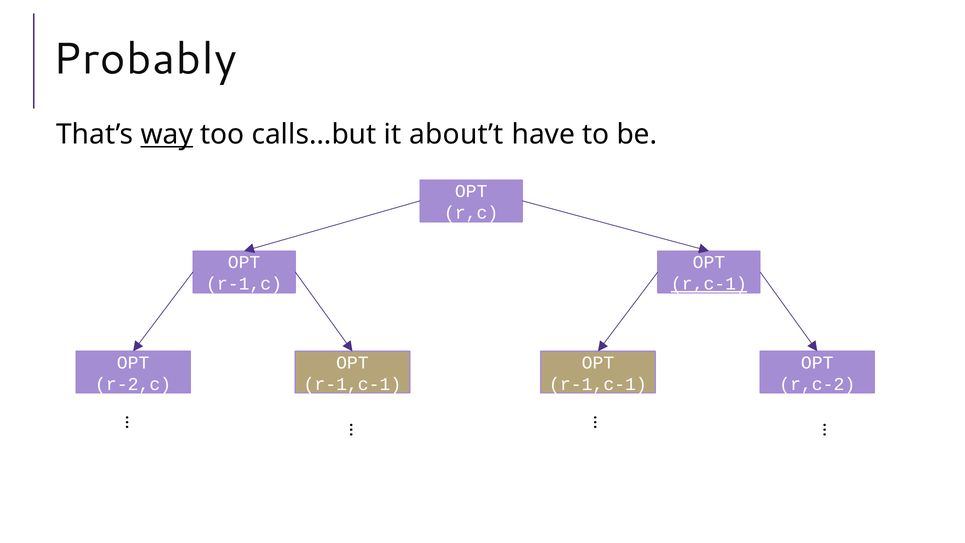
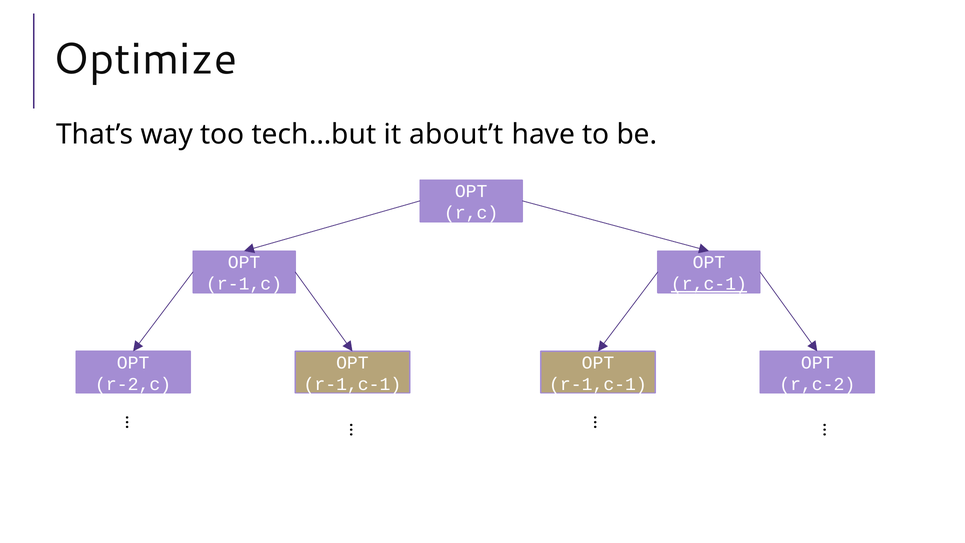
Probably: Probably -> Optimize (145, 59)
way underline: present -> none (167, 135)
calls…but: calls…but -> tech…but (314, 135)
